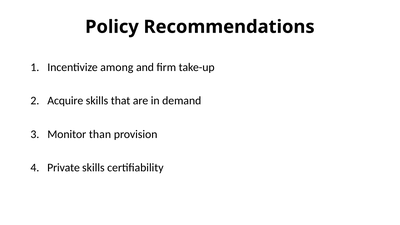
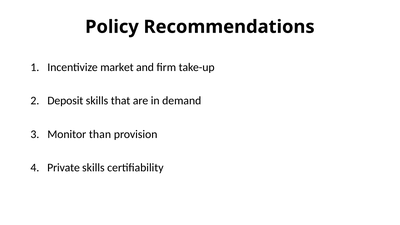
among: among -> market (117, 67)
Acquire: Acquire -> Deposit (65, 101)
